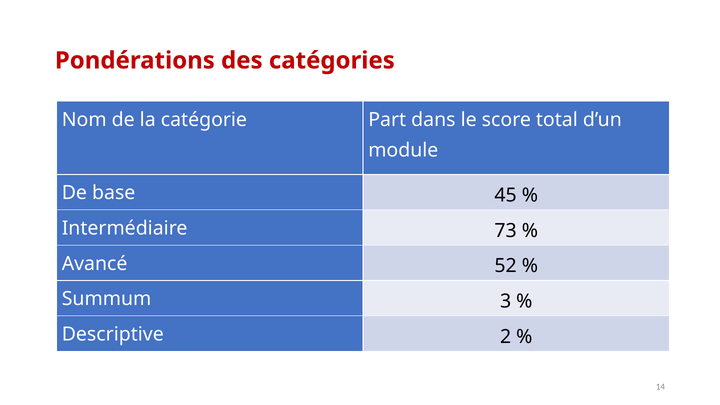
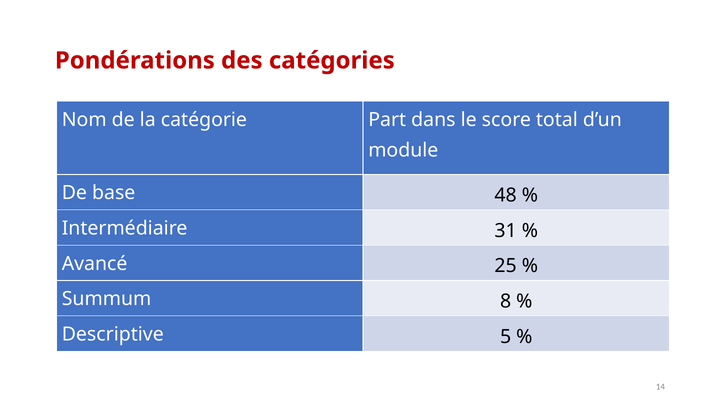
45: 45 -> 48 (506, 195)
73: 73 -> 31 (506, 231)
52: 52 -> 25 (506, 266)
3: 3 -> 8 (506, 301)
2: 2 -> 5 (506, 337)
